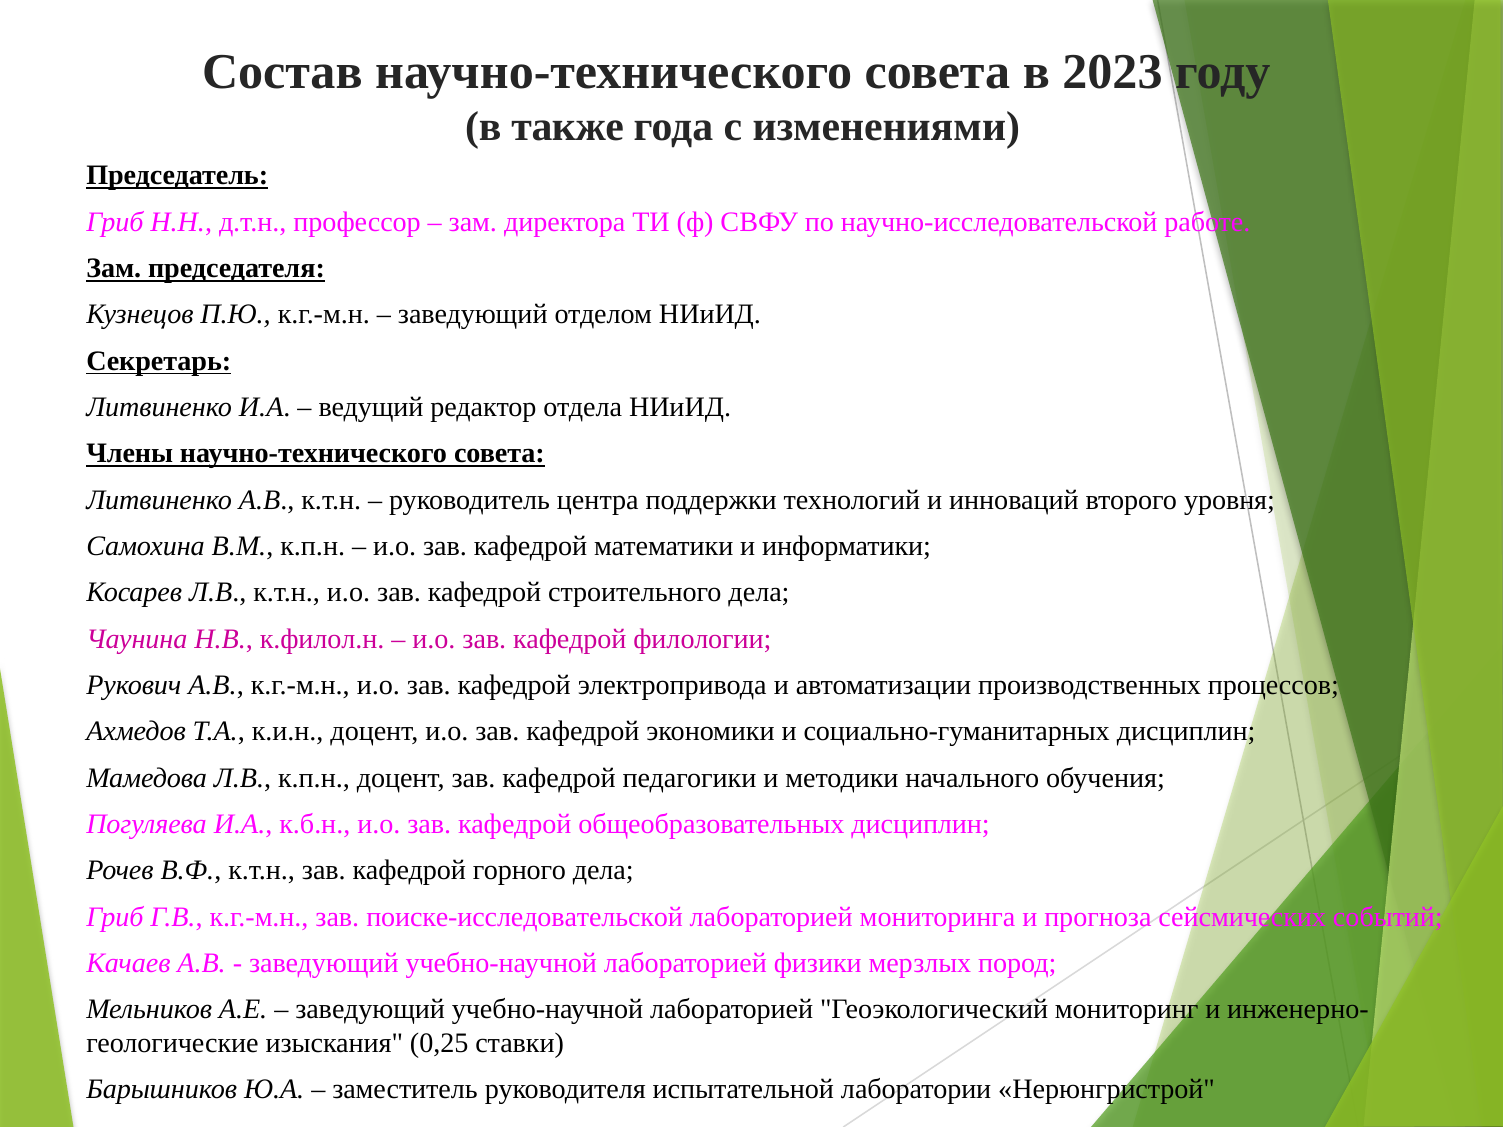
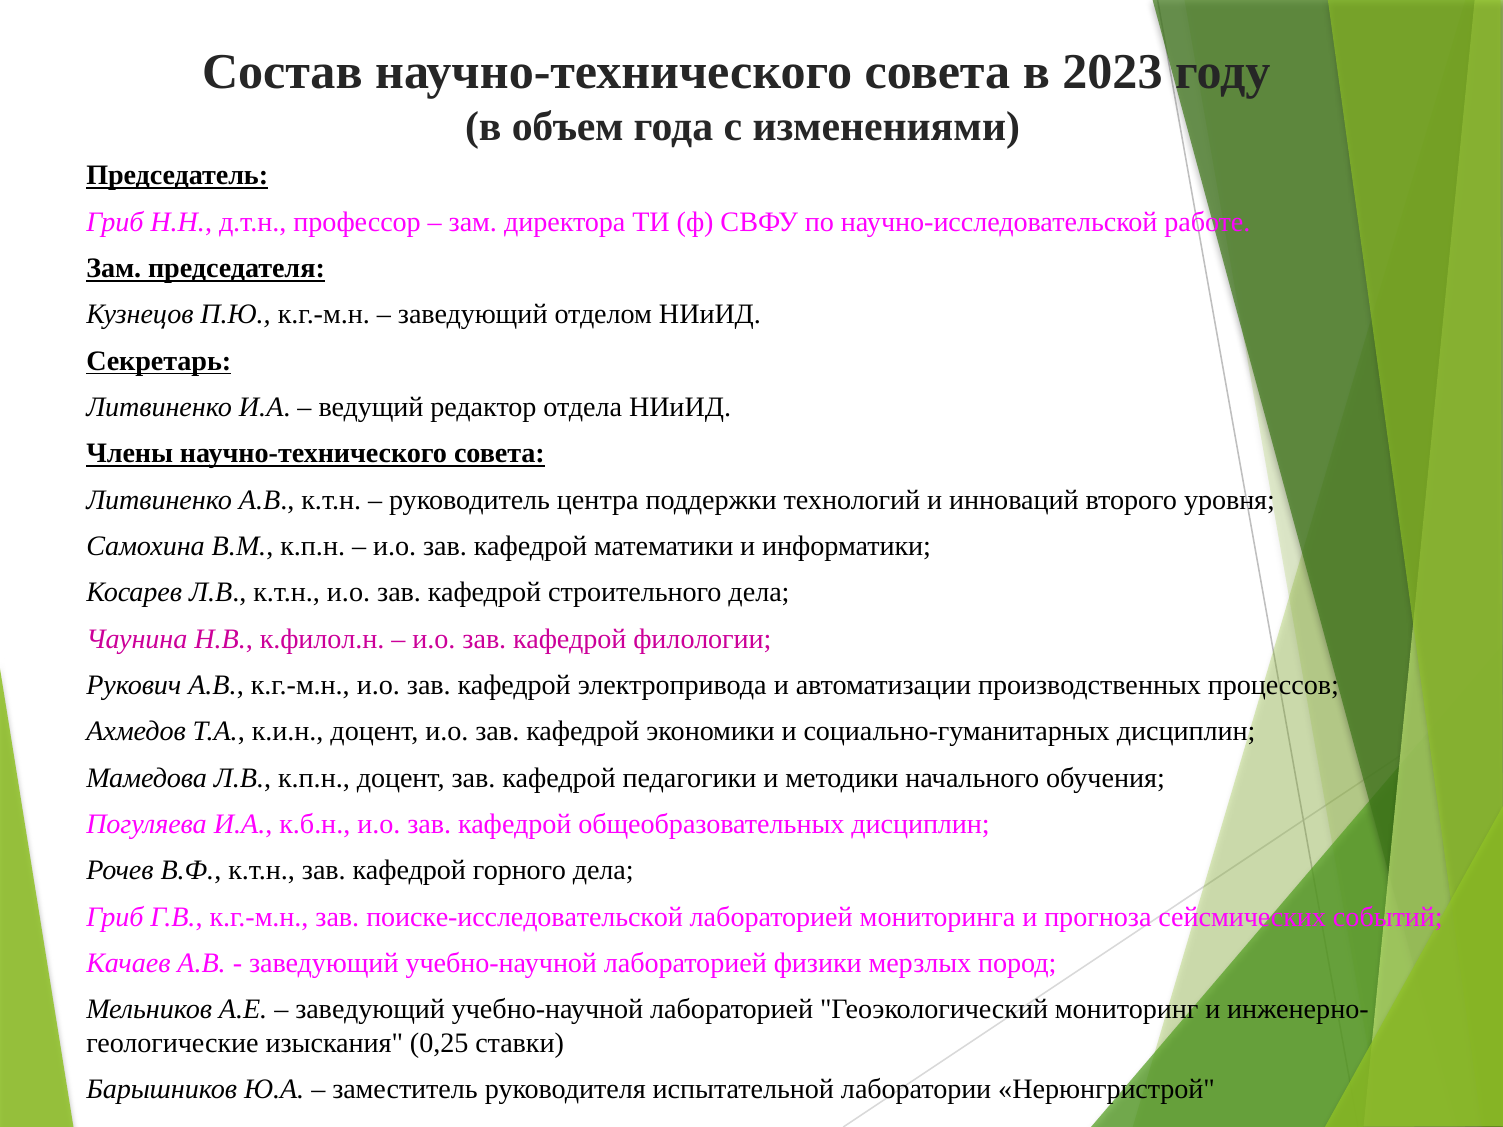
также: также -> объем (568, 127)
